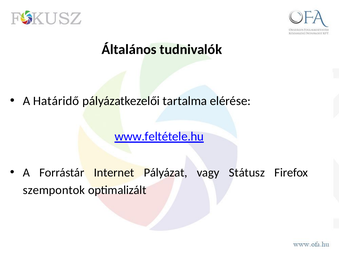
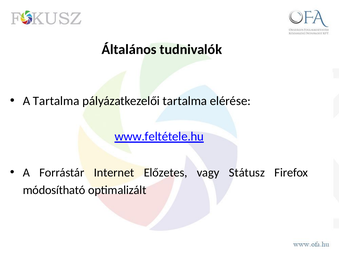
A Határidő: Határidő -> Tartalma (56, 101)
Pályázat: Pályázat -> Előzetes (166, 173)
szempontok: szempontok -> módosítható (54, 190)
